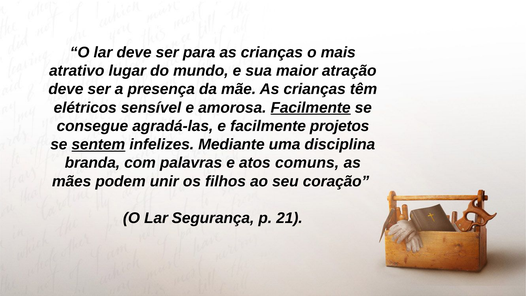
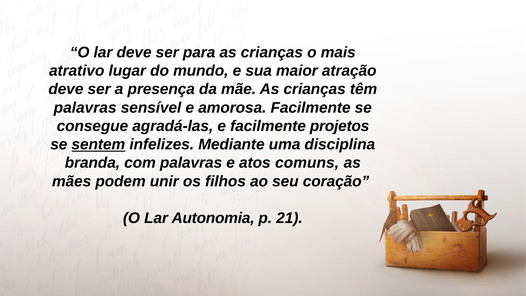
elétricos: elétricos -> palavras (85, 108)
Facilmente underline: present -> none (311, 108)
Segurança: Segurança -> Autonomia (213, 218)
